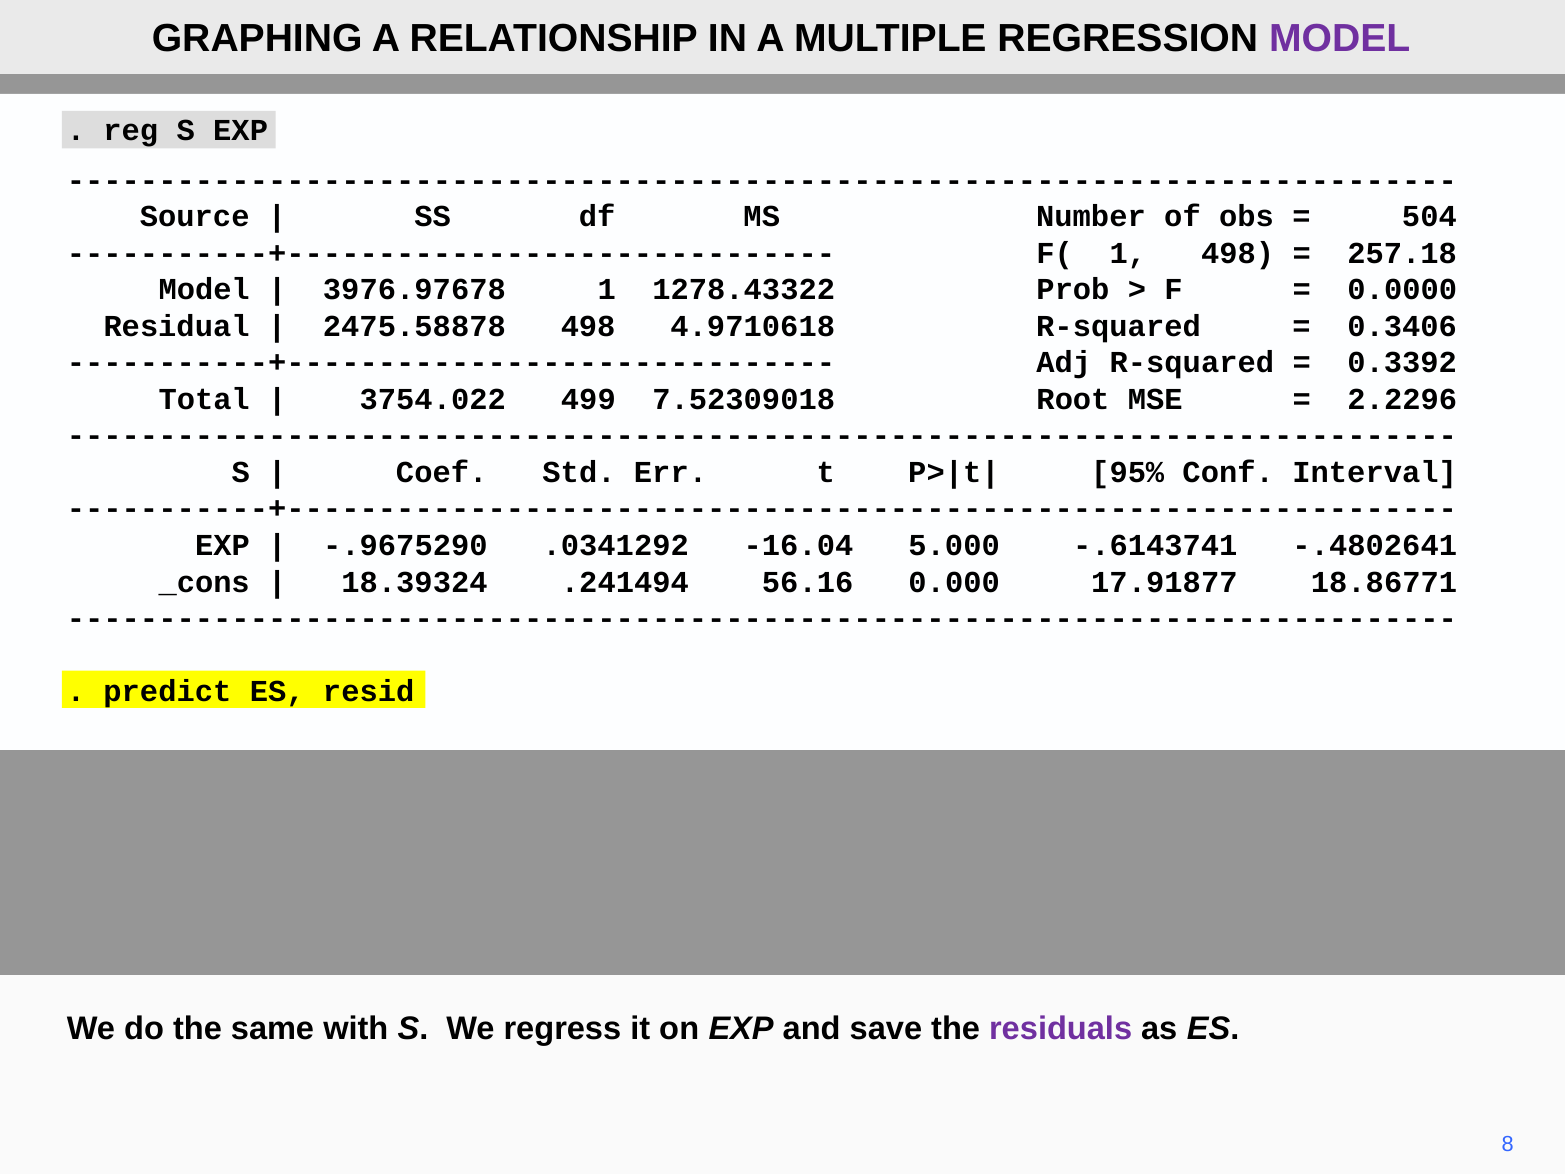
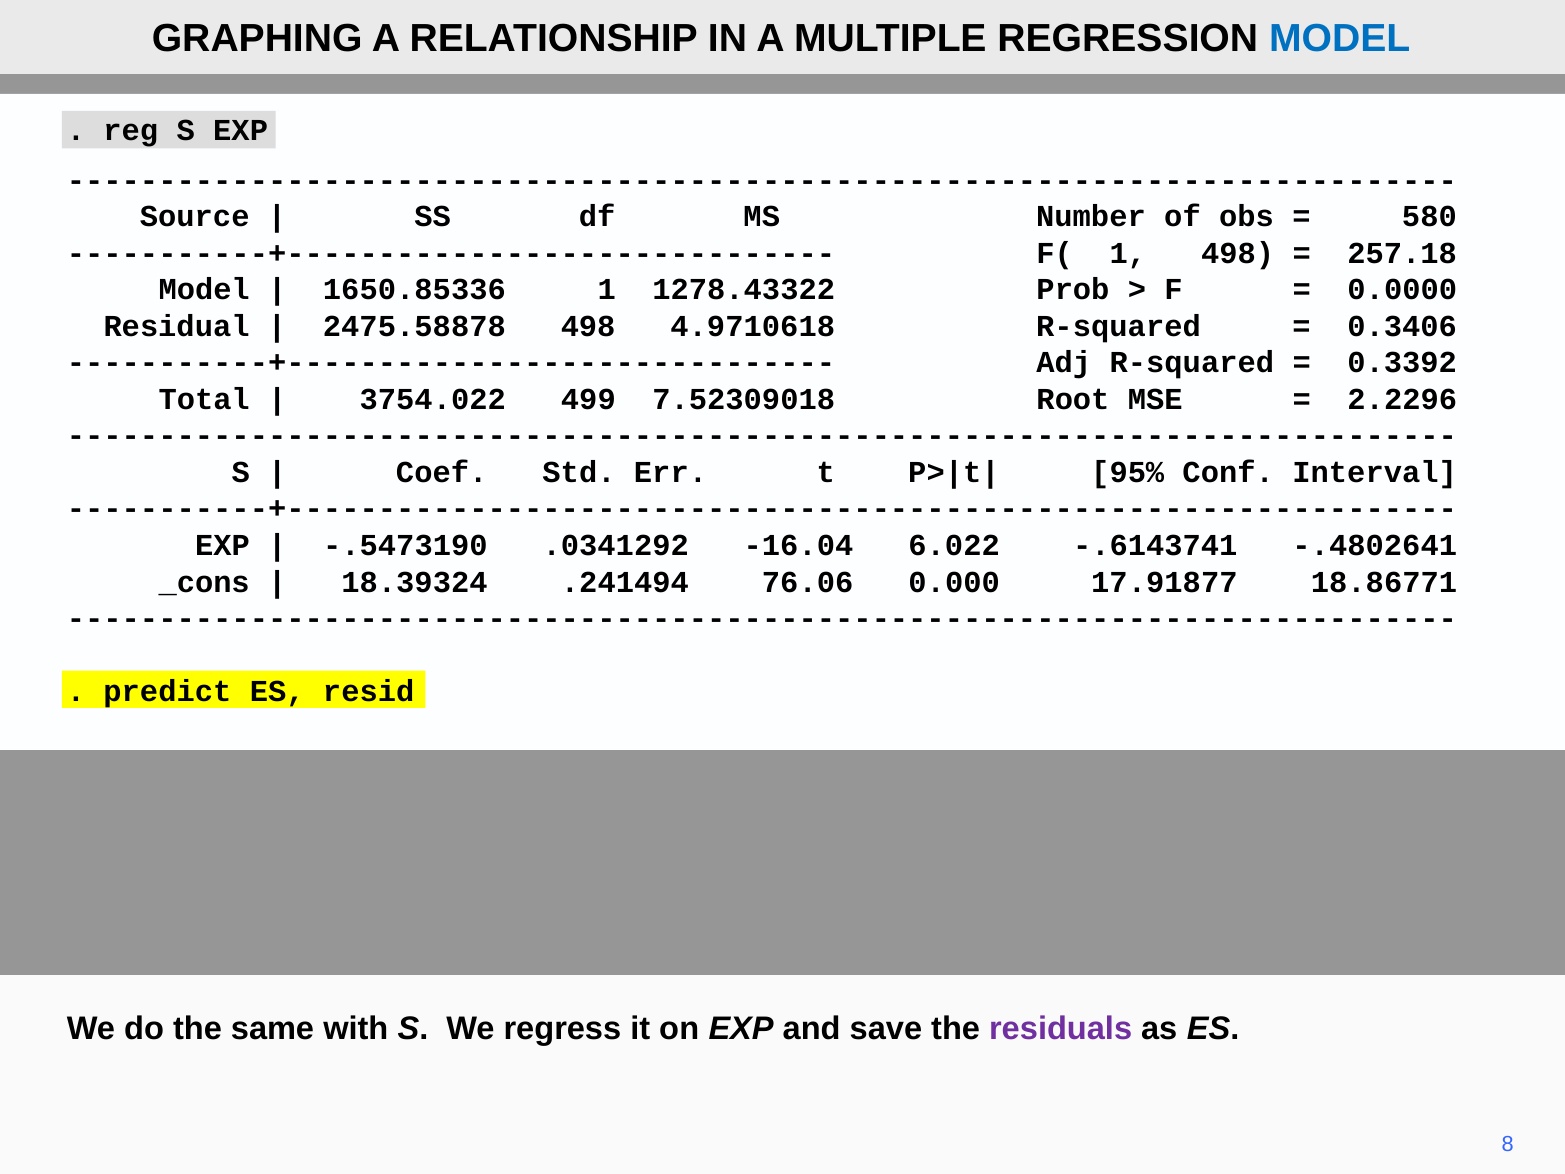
MODEL colour: purple -> blue (1340, 38)
504: 504 -> 580 (1429, 217)
3976.97678: 3976.97678 -> 1650.85336 (414, 290)
-.9675290: -.9675290 -> -.5473190 (405, 545)
5.000: 5.000 -> 6.022 (954, 545)
56.16: 56.16 -> 76.06 (808, 582)
